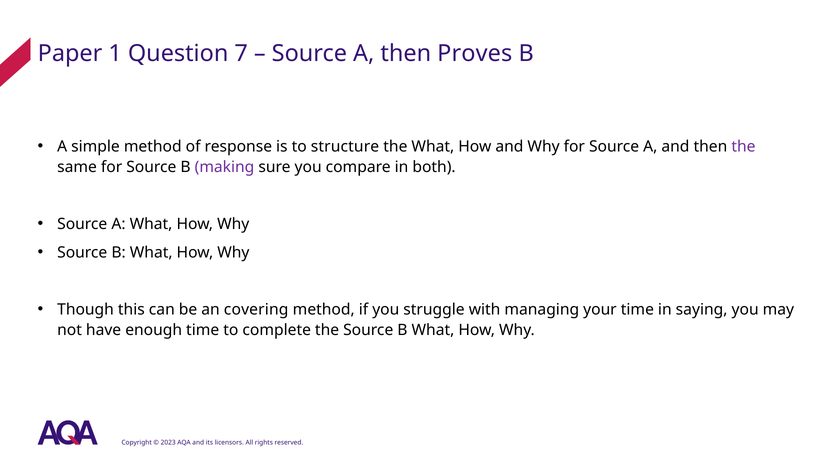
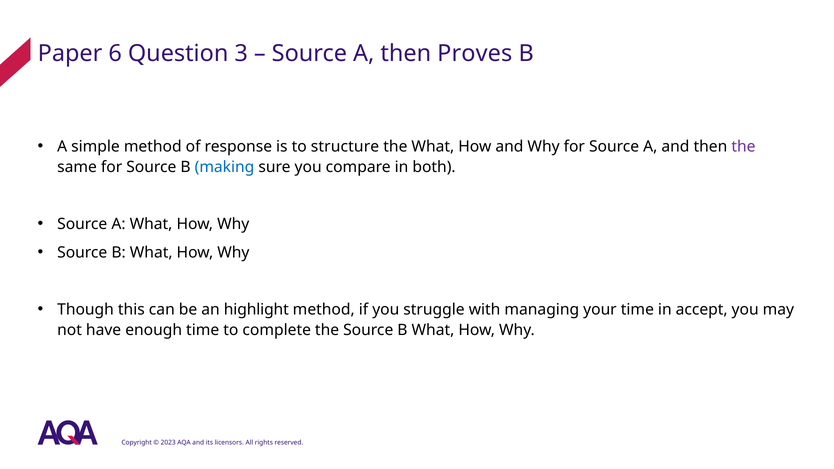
1: 1 -> 6 (115, 53)
7: 7 -> 3 (241, 53)
making colour: purple -> blue (225, 167)
covering: covering -> highlight (256, 310)
saying: saying -> accept (702, 310)
